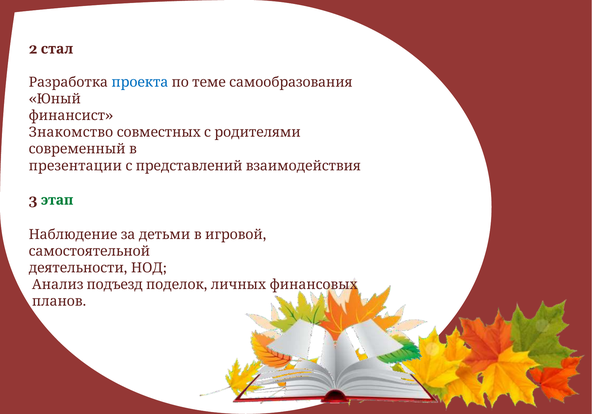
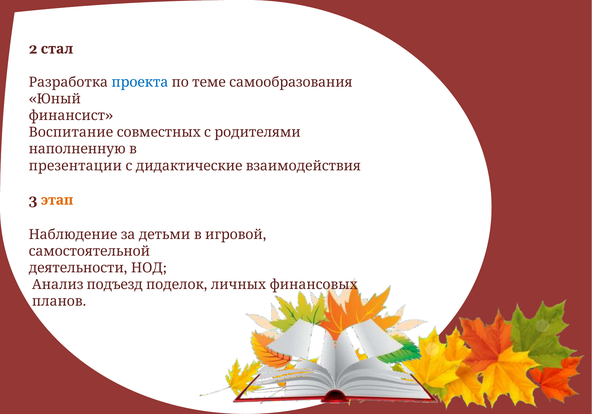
Знакомство: Знакомство -> Воспитание (71, 132)
современный: современный -> наполненную (77, 149)
представлений: представлений -> дидактические (189, 166)
этап colour: green -> orange (57, 200)
